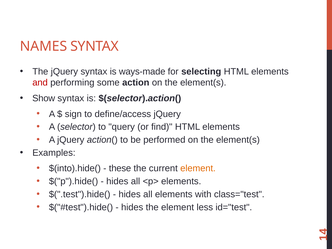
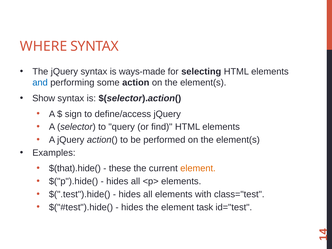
NAMES: NAMES -> WHERE (44, 46)
and colour: red -> blue (40, 83)
$(into).hide(: $(into).hide( -> $(that).hide( (75, 168)
less: less -> task (205, 207)
